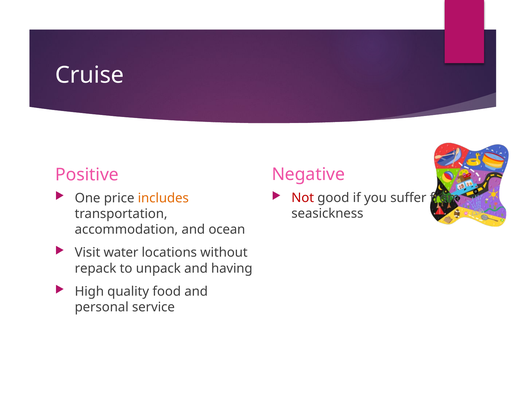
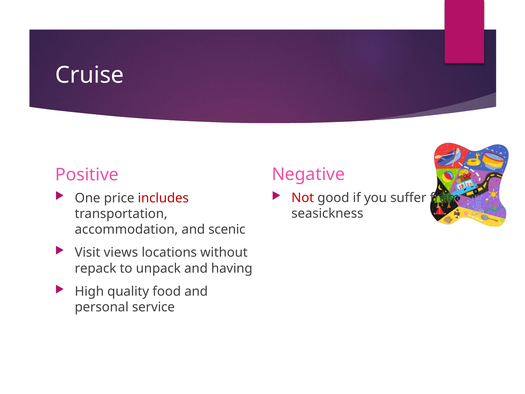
includes colour: orange -> red (163, 198)
ocean: ocean -> scenic (227, 229)
water: water -> views (121, 252)
